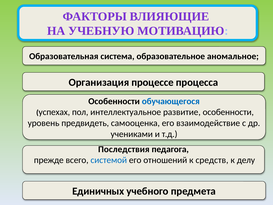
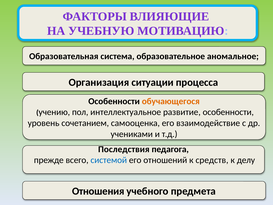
процессе: процессе -> ситуации (153, 82)
обучающегося colour: blue -> orange (171, 101)
успехах: успехах -> учению (54, 112)
предвидеть: предвидеть -> сочетанием (85, 123)
Единичных: Единичных -> Отношения (98, 191)
